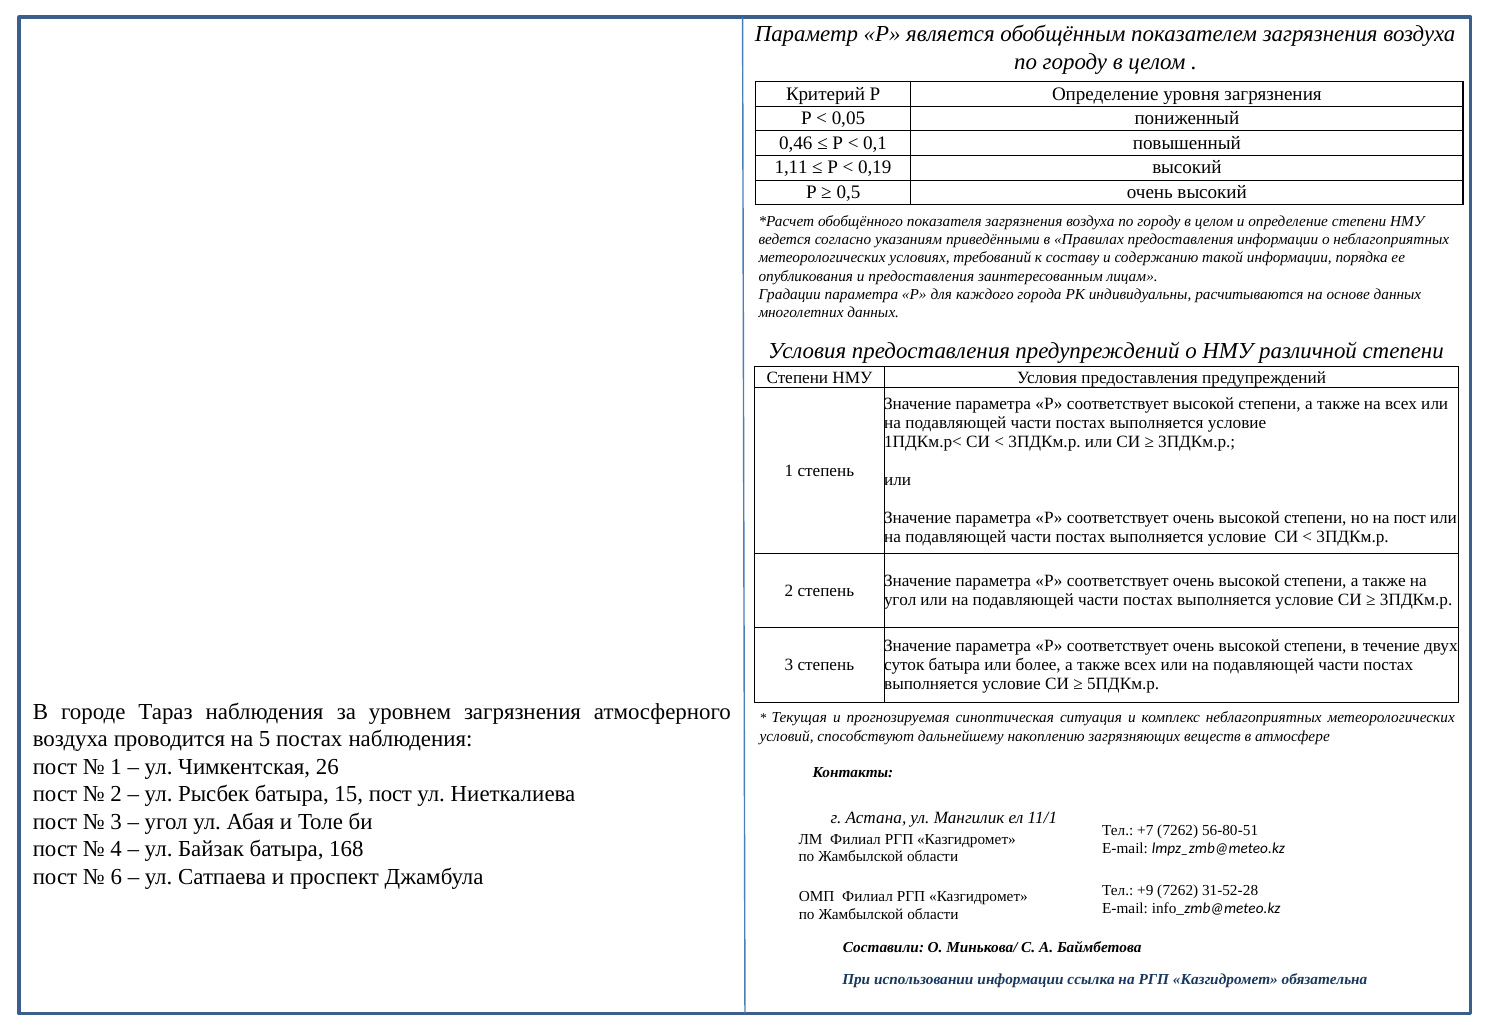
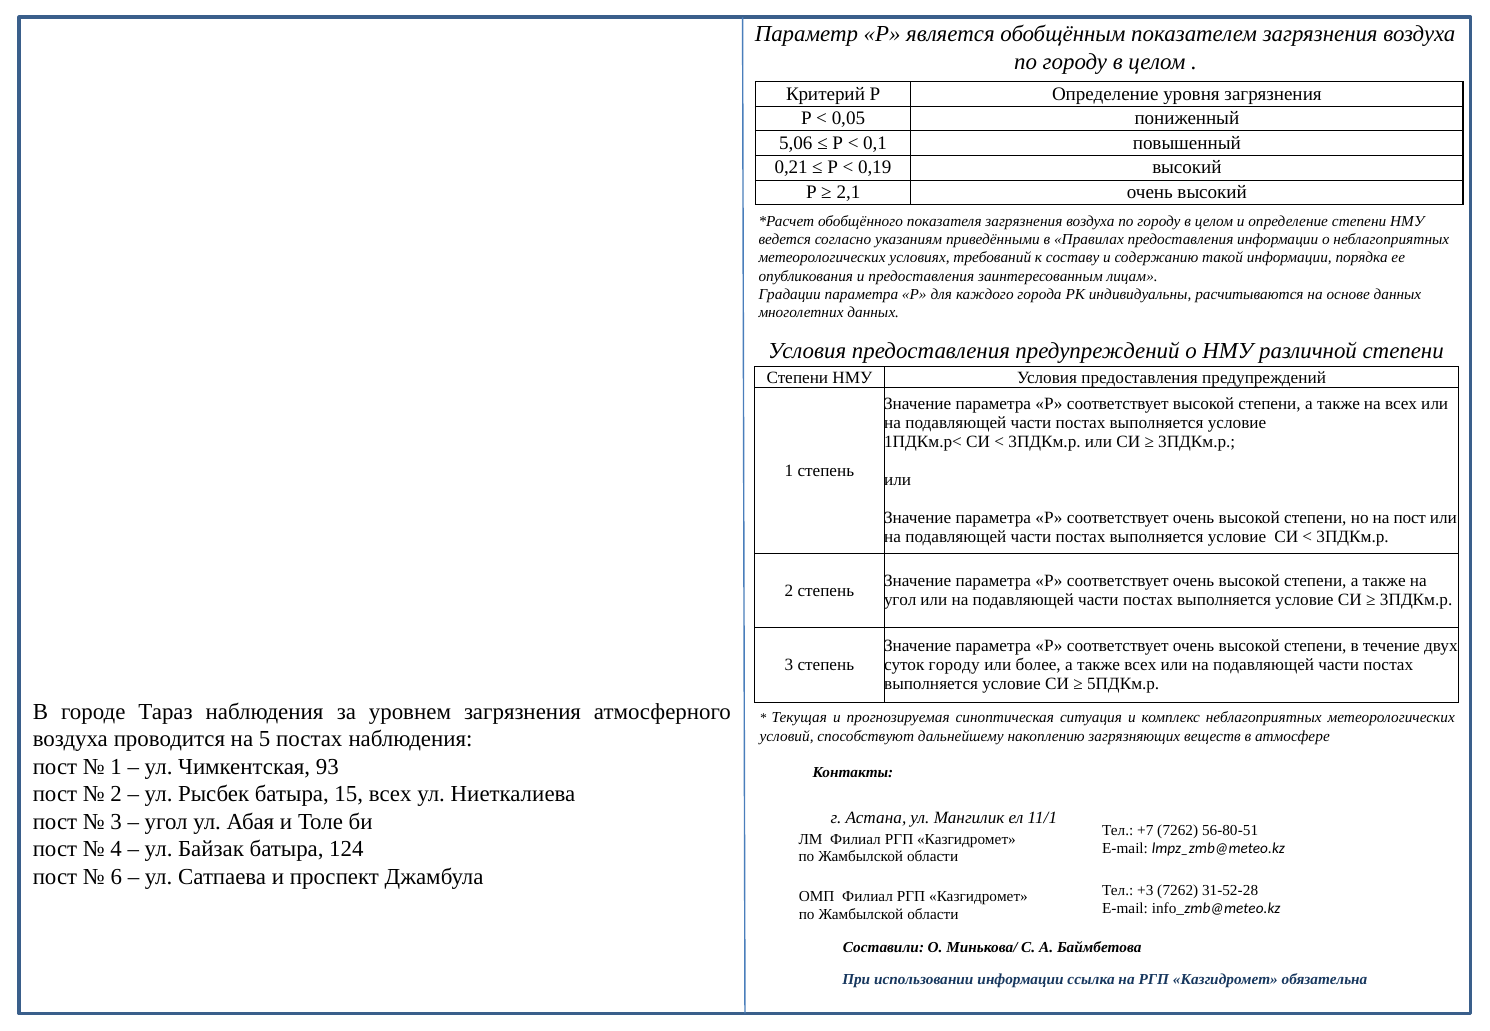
0,46: 0,46 -> 5,06 (796, 143)
1,11: 1,11 -> 0,21 (791, 168)
0,5: 0,5 -> 2,1 (848, 192)
суток батыра: батыра -> городу (954, 665)
26: 26 -> 93 (327, 767)
15 пост: пост -> всех (390, 795)
168: 168 -> 124 (346, 850)
+9: +9 -> +3 (1145, 891)
